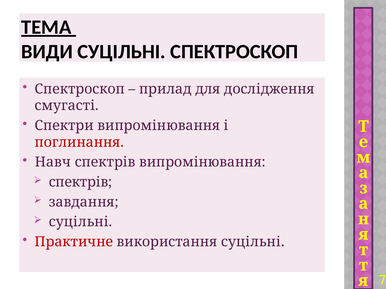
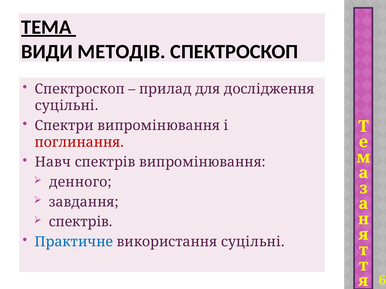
ВИДИ СУЦІЛЬНІ: СУЦІЛЬНІ -> МЕТОДІВ (122, 52)
смугасті: смугасті -> суцільні (67, 106)
спектрів: спектрів -> денного (80, 182)
суцільні: суцільні -> спектрів (81, 222)
Практичне colour: red -> blue (74, 242)
7: 7 -> 6 (382, 281)
